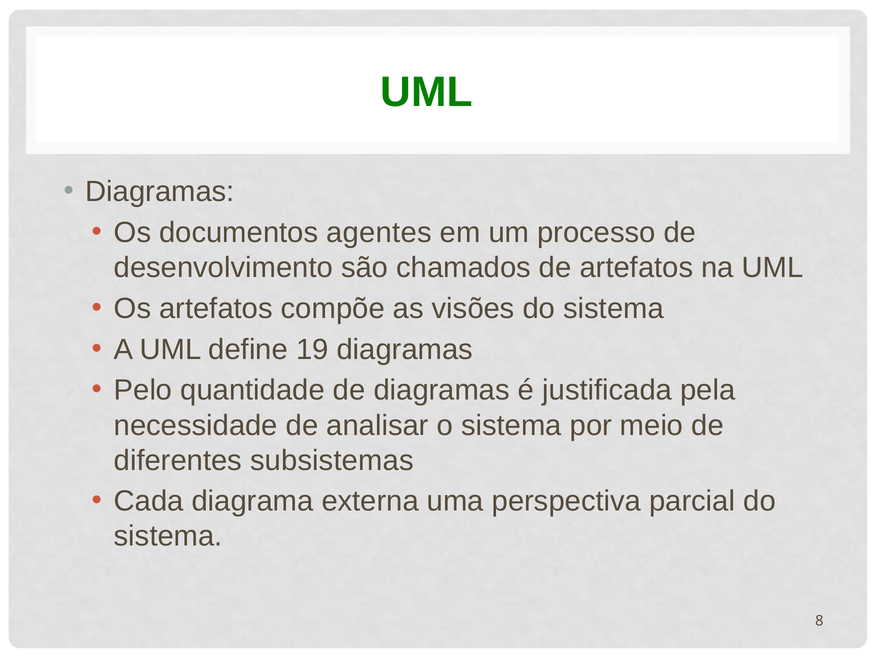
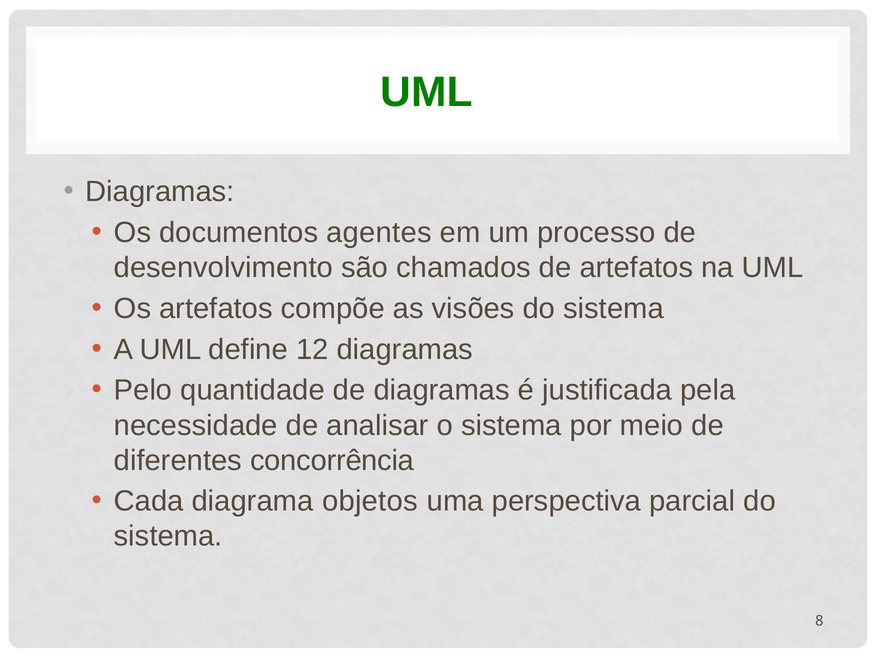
19: 19 -> 12 (312, 349)
subsistemas: subsistemas -> concorrência (332, 460)
externa: externa -> objetos (370, 501)
